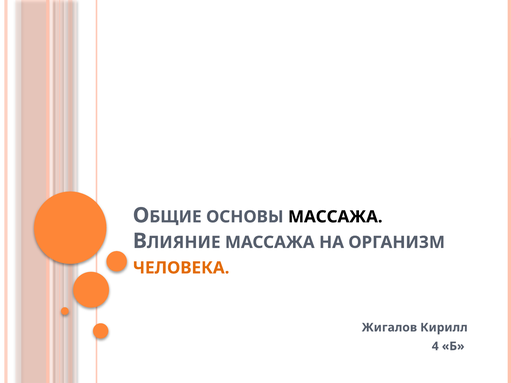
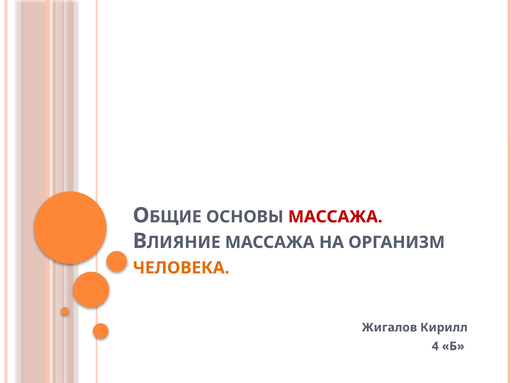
МАССАЖА colour: black -> red (335, 217)
